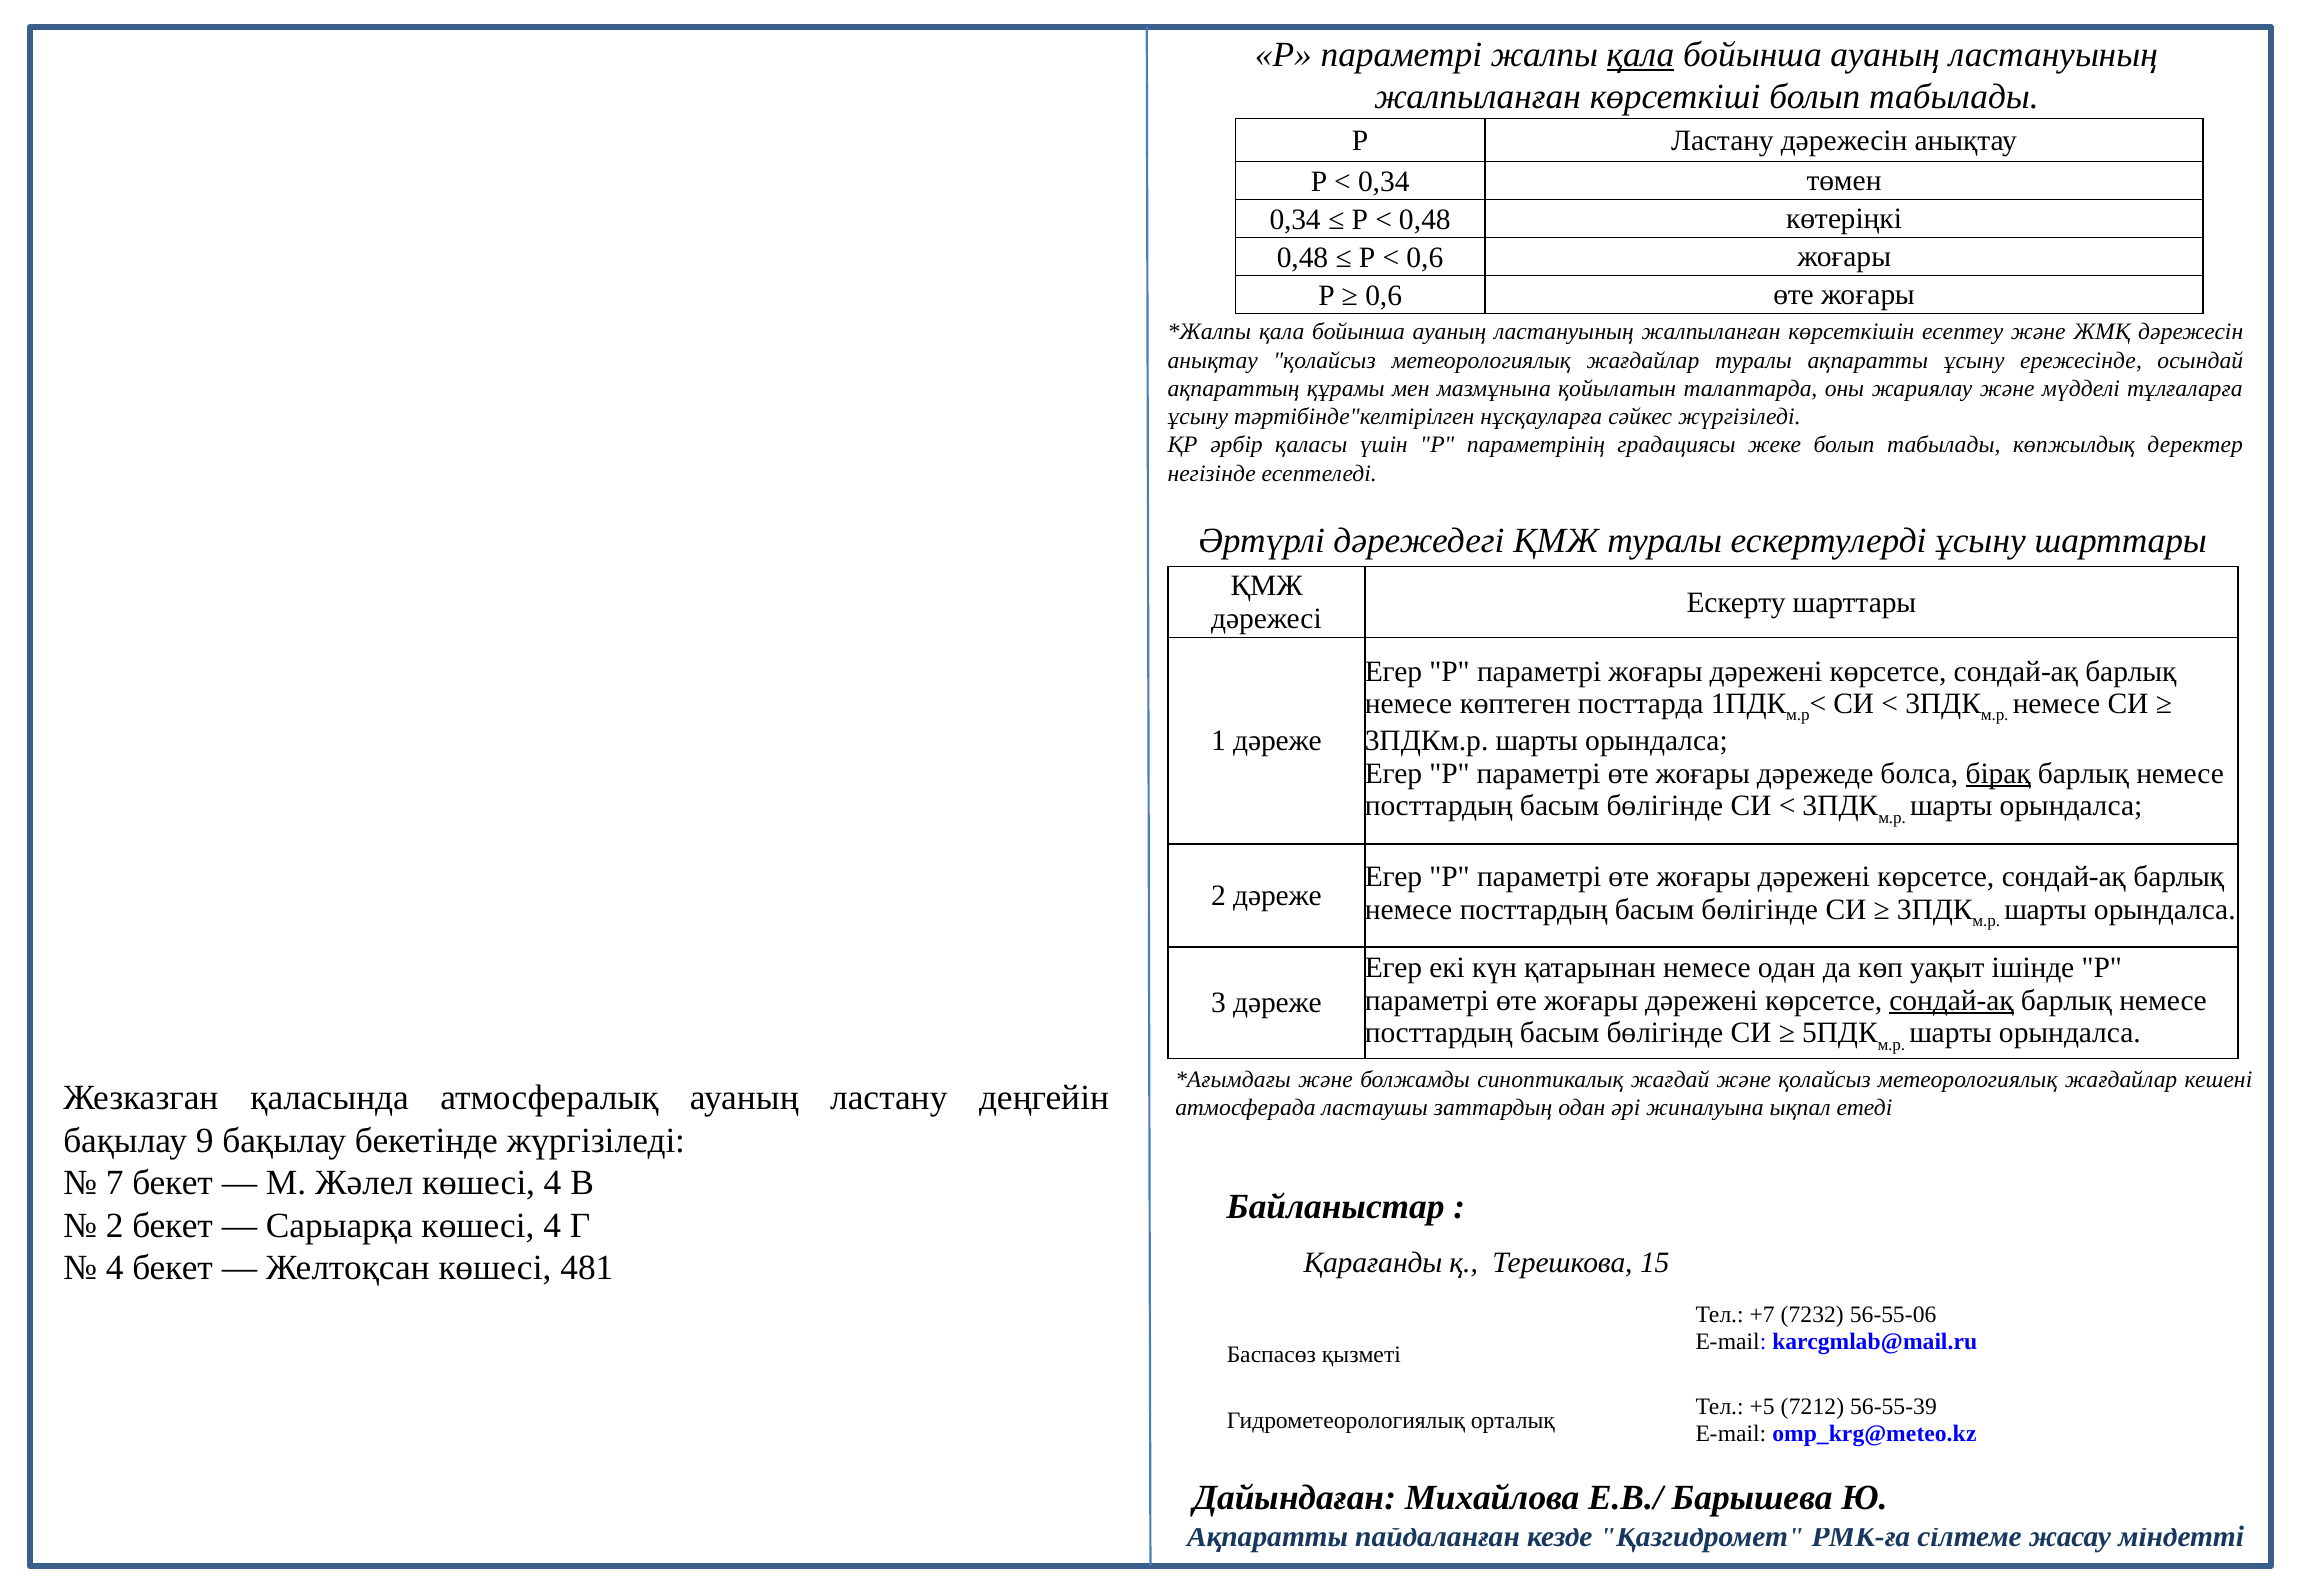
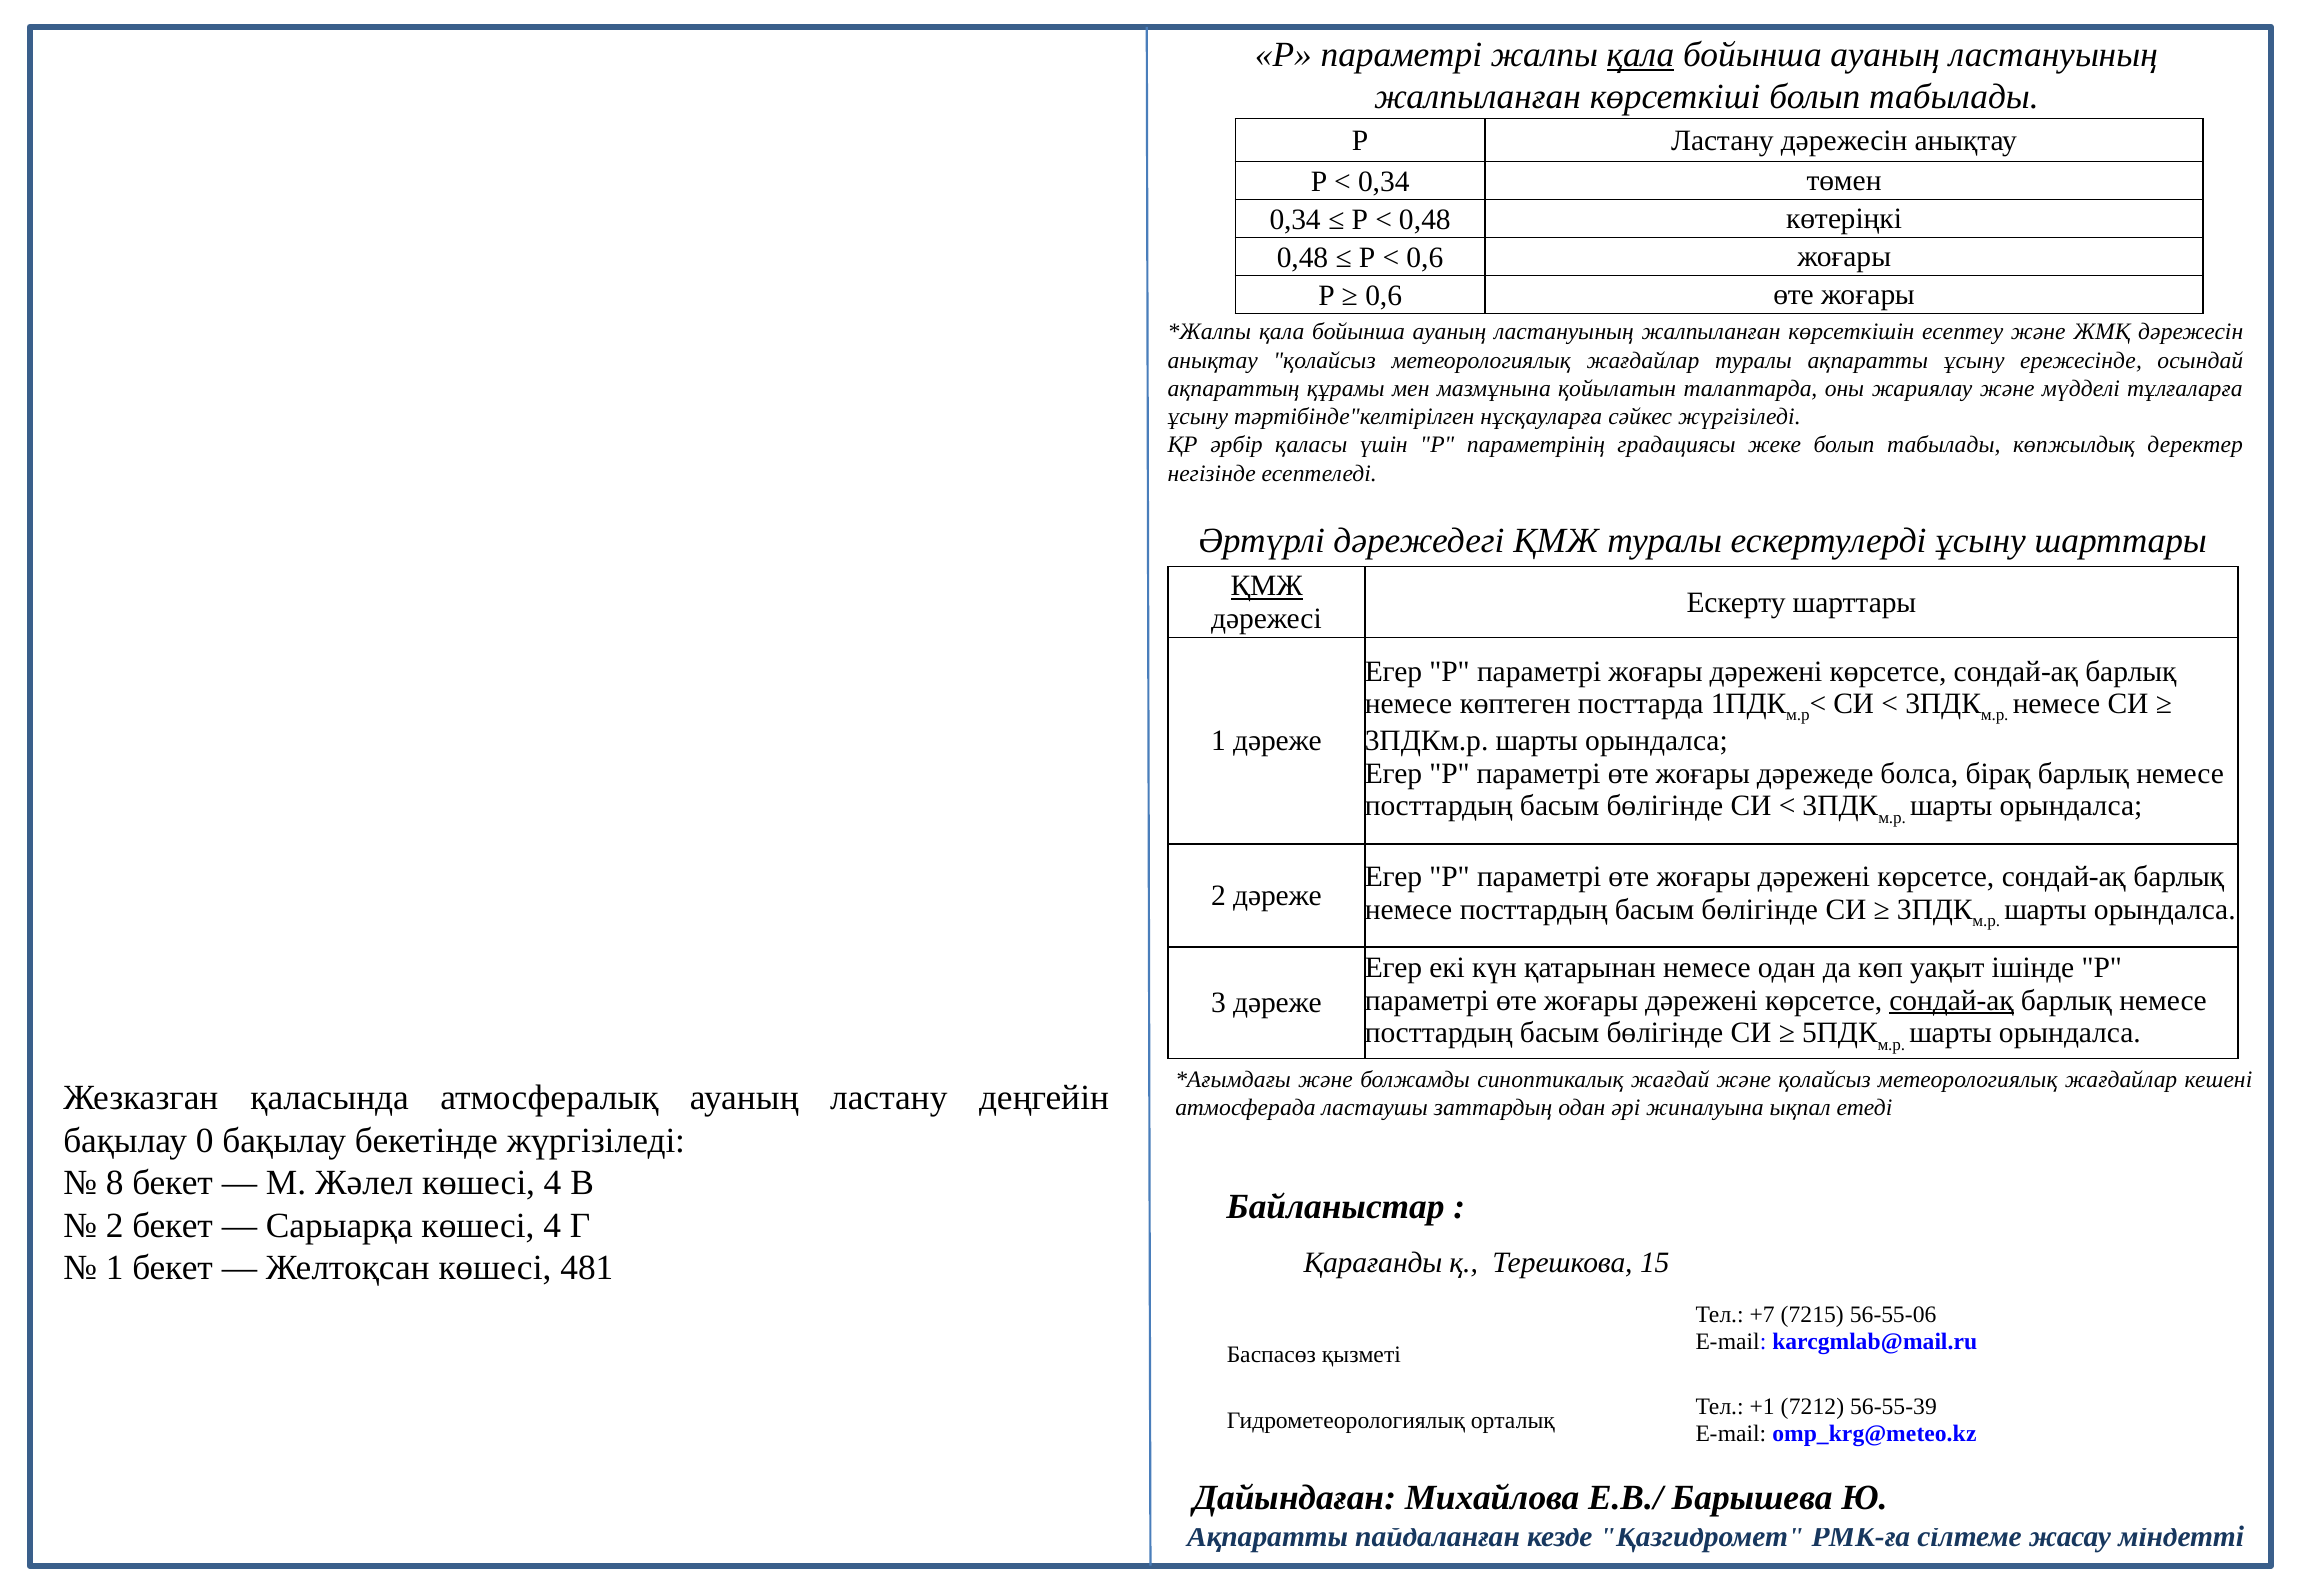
ҚМЖ underline: none -> present (1267, 586)
бірақ underline: present -> none (1998, 774)
9: 9 -> 0 (205, 1141)
7: 7 -> 8 (115, 1183)
4: 4 -> 1 (115, 1268)
7232: 7232 -> 7215 (1812, 1315)
+5: +5 -> +1 (1762, 1407)
